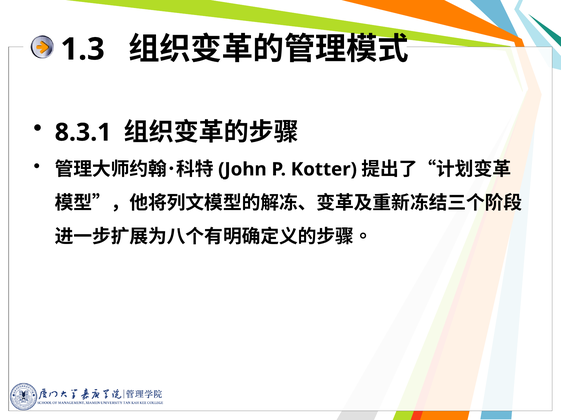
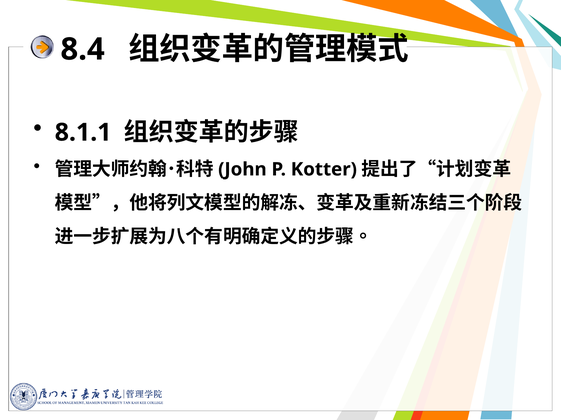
1.3: 1.3 -> 8.4 (83, 49)
8.3.1: 8.3.1 -> 8.1.1 (83, 133)
